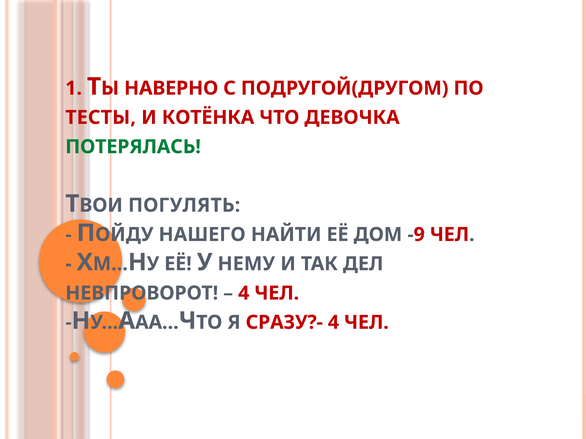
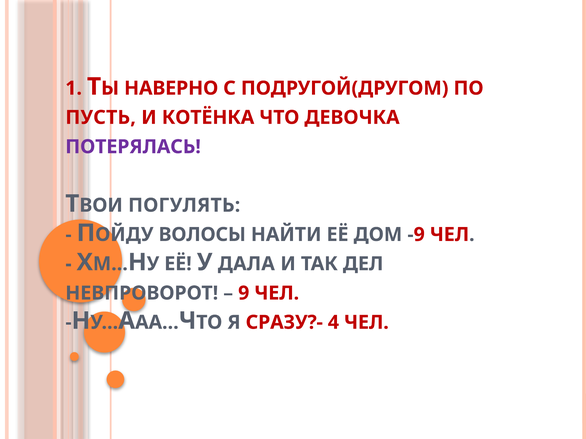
ТЕСТЫ: ТЕСТЫ -> ПУСТЬ (101, 118)
ПОТЕРЯЛАСЬ colour: green -> purple (133, 147)
НАШЕГО: НАШЕГО -> ВОЛОСЫ (202, 235)
НЕМУ: НЕМУ -> ДАЛА (246, 264)
4: 4 -> 9 (244, 293)
